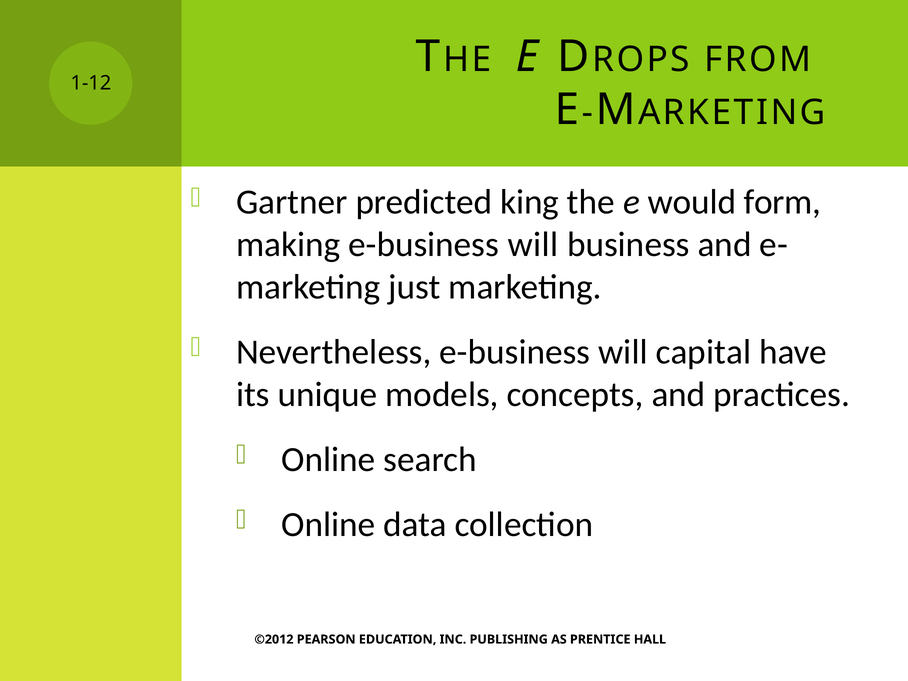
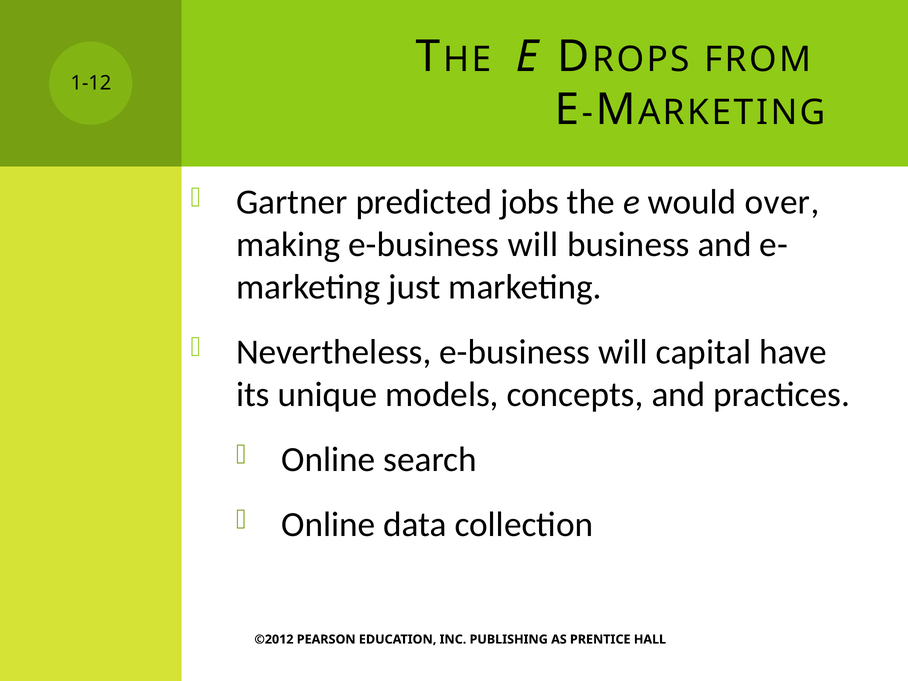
king: king -> jobs (530, 202)
form: form -> over (782, 202)
